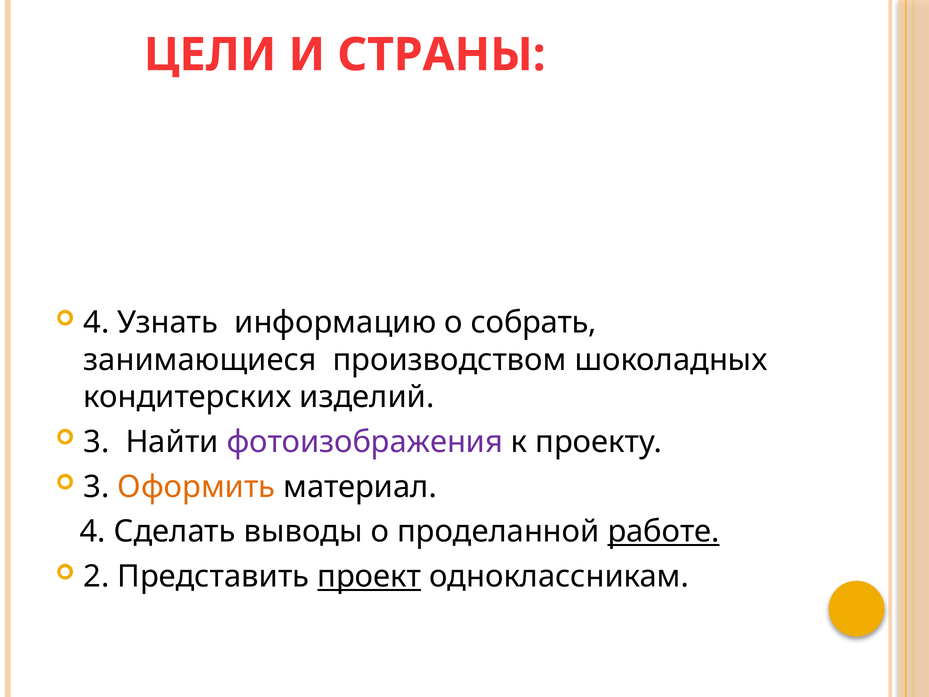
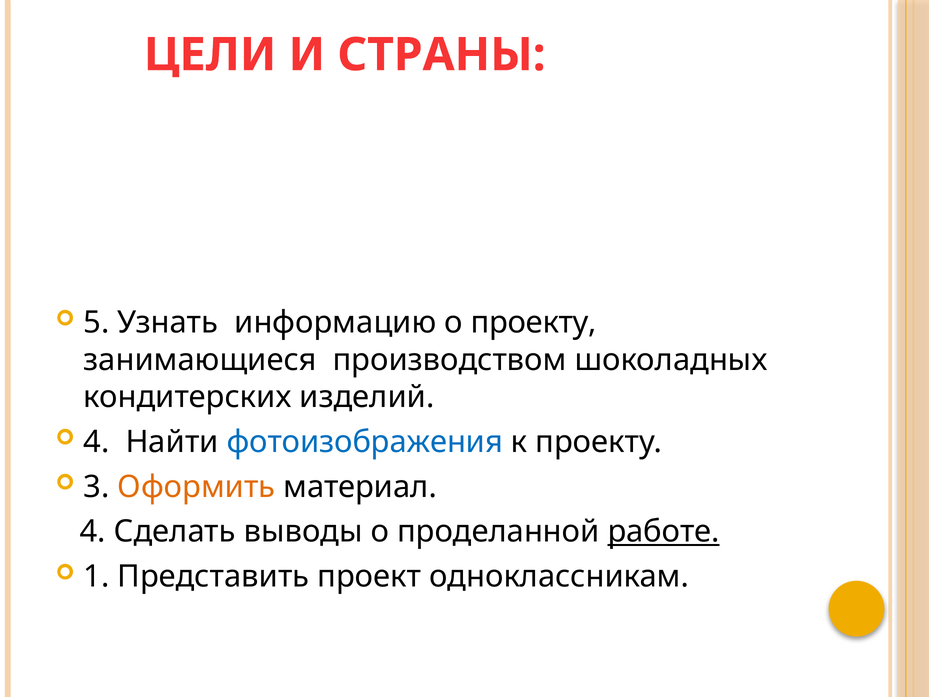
4: 4 -> 5 (96, 322)
о собрать: собрать -> проекту (534, 322)
3: 3 -> 4 (96, 442)
фотоизображения colour: purple -> blue (365, 442)
2: 2 -> 1 (96, 576)
проект underline: present -> none (369, 576)
